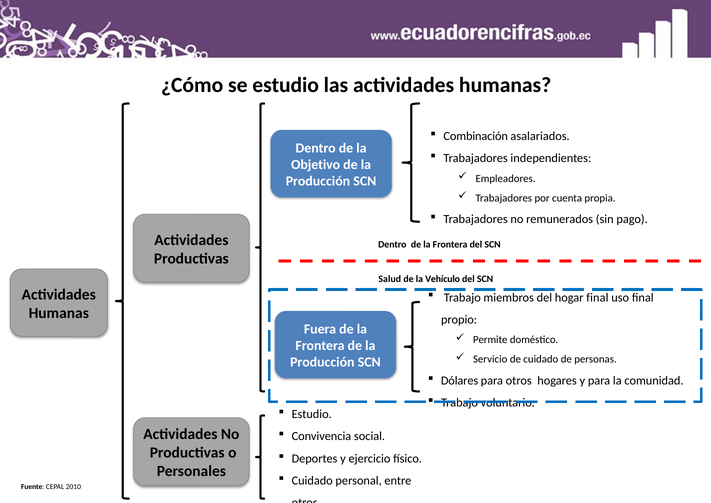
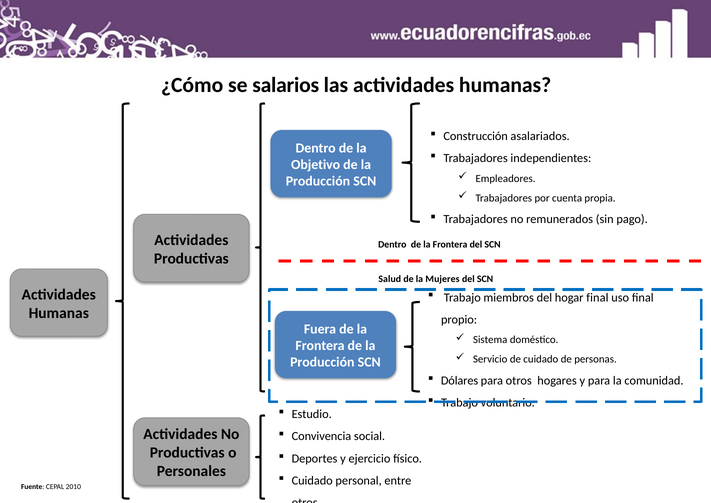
se estudio: estudio -> salarios (286, 85)
Combinación: Combinación -> Construcción (476, 136)
Vehículo: Vehículo -> Mujeres (443, 279)
Permite: Permite -> Sistema (490, 340)
